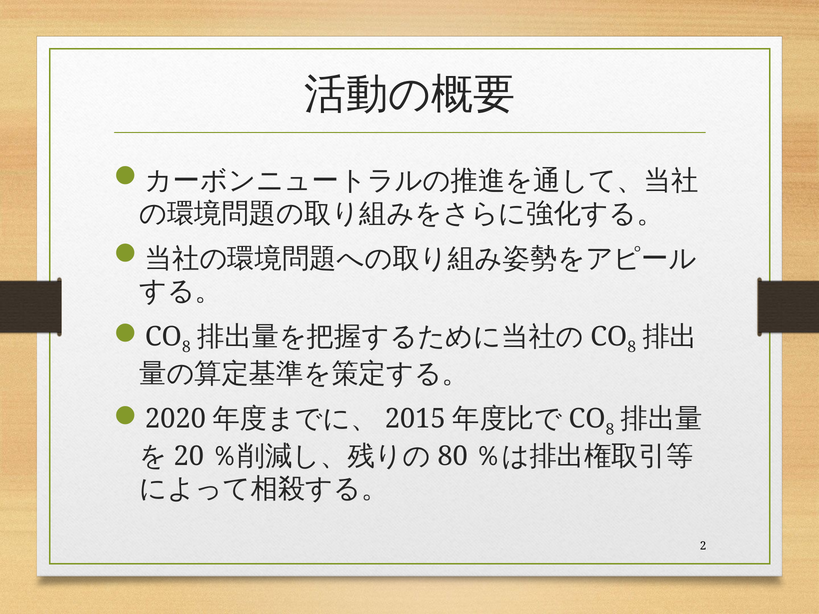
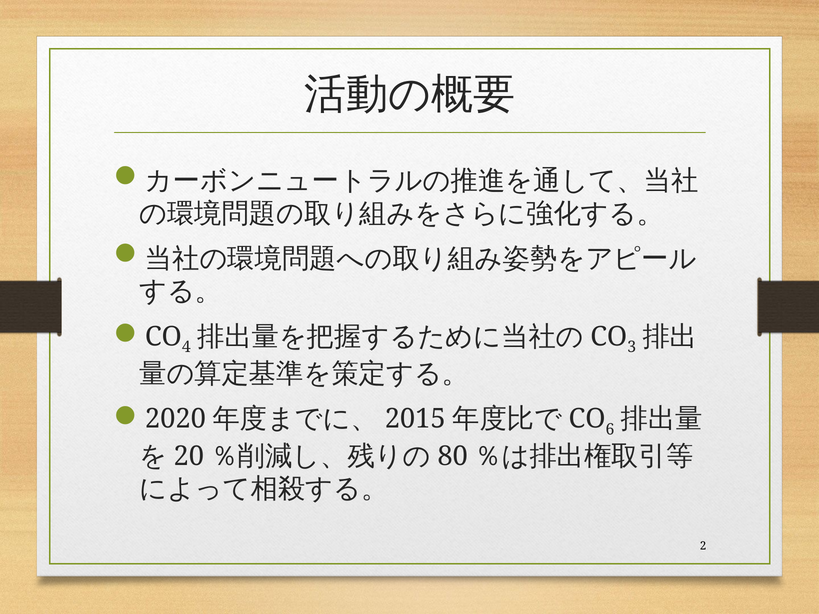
8: 8 -> 4 (186, 347)
8: 8 -> 3 (632, 347)
8: 8 -> 6 (610, 430)
